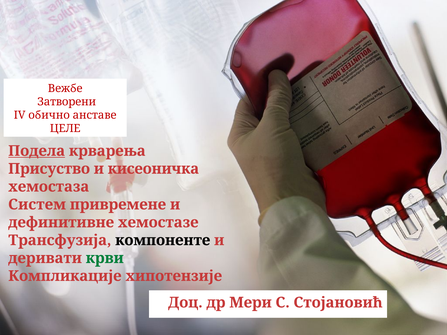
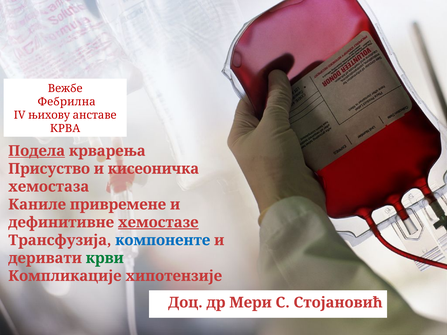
Затворени: Затворени -> Фебрилна (67, 102)
обично: обично -> њихову (49, 115)
ЦЕЛЕ: ЦЕЛЕ -> КРВA (65, 129)
Систем: Систем -> Каниле (37, 205)
хемостазе underline: none -> present (158, 223)
компоненте colour: black -> blue (163, 240)
